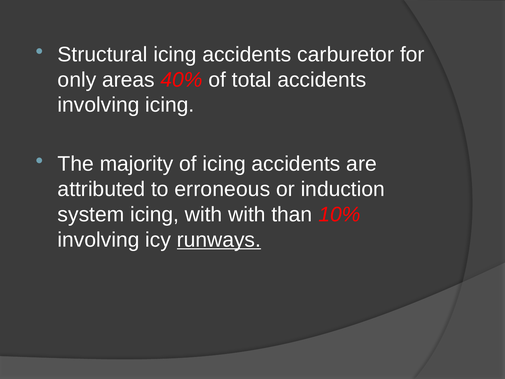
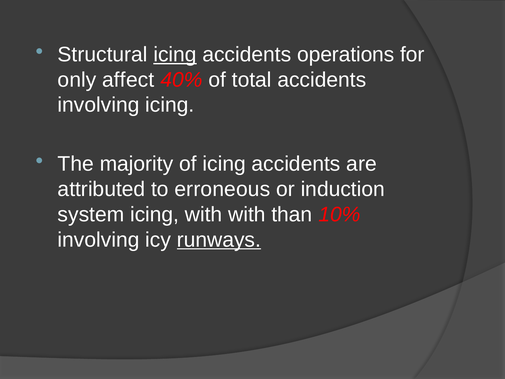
icing underline: none -> present (175, 54)
carburetor: carburetor -> operations (346, 54)
areas: areas -> affect (128, 80)
